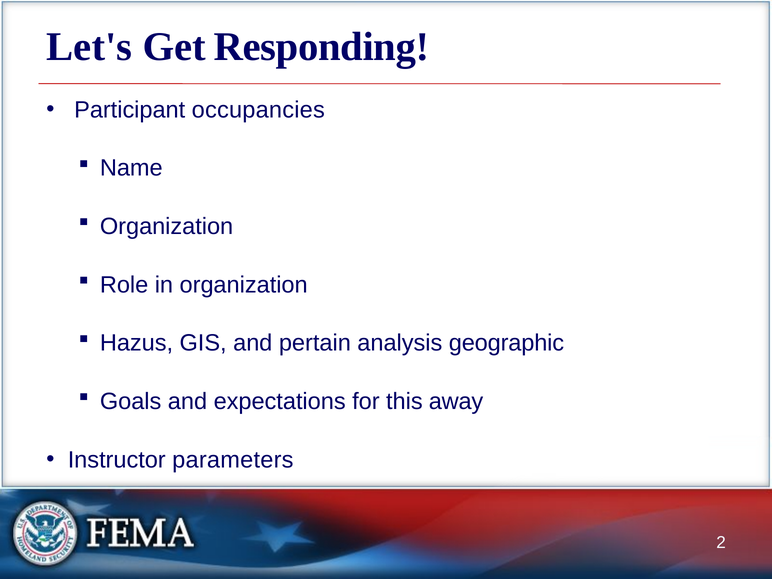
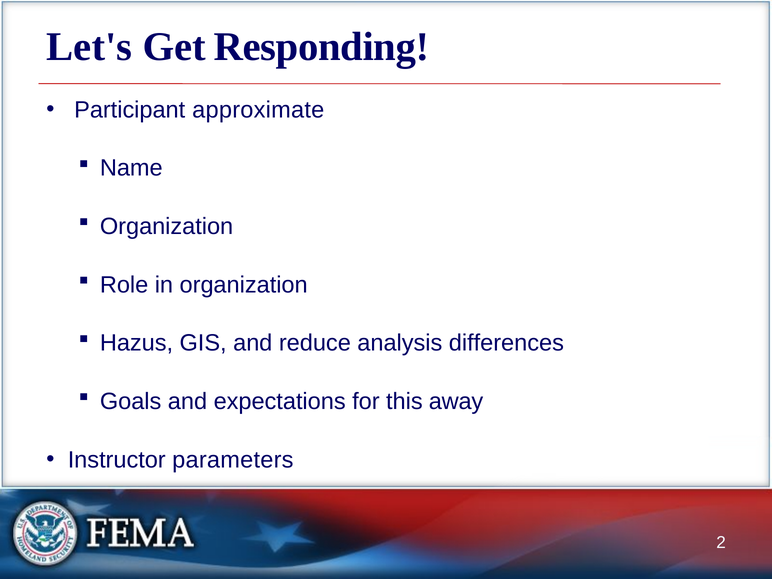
occupancies: occupancies -> approximate (258, 110)
pertain: pertain -> reduce (315, 343)
geographic: geographic -> differences (506, 343)
